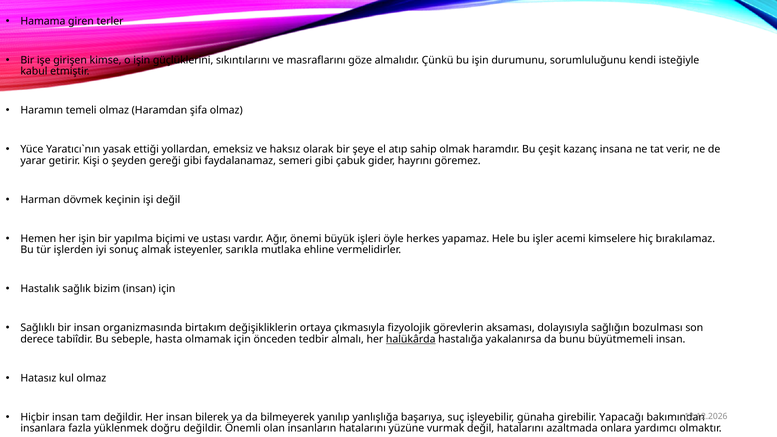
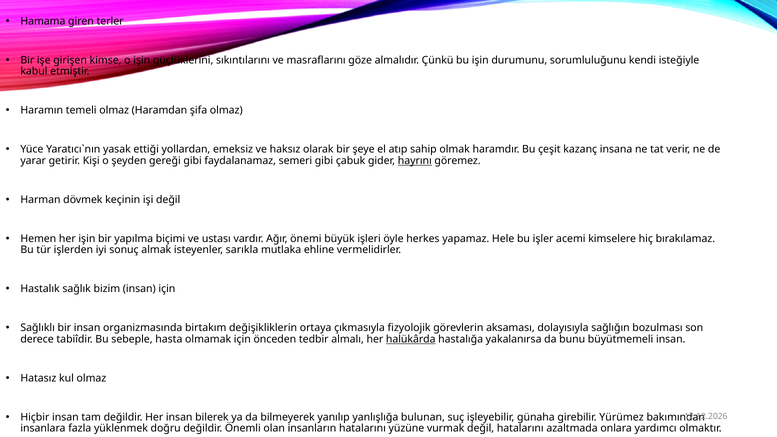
hayrını underline: none -> present (415, 161)
başarıya: başarıya -> bulunan (423, 417)
Yapacağı: Yapacağı -> Yürümez (622, 417)
